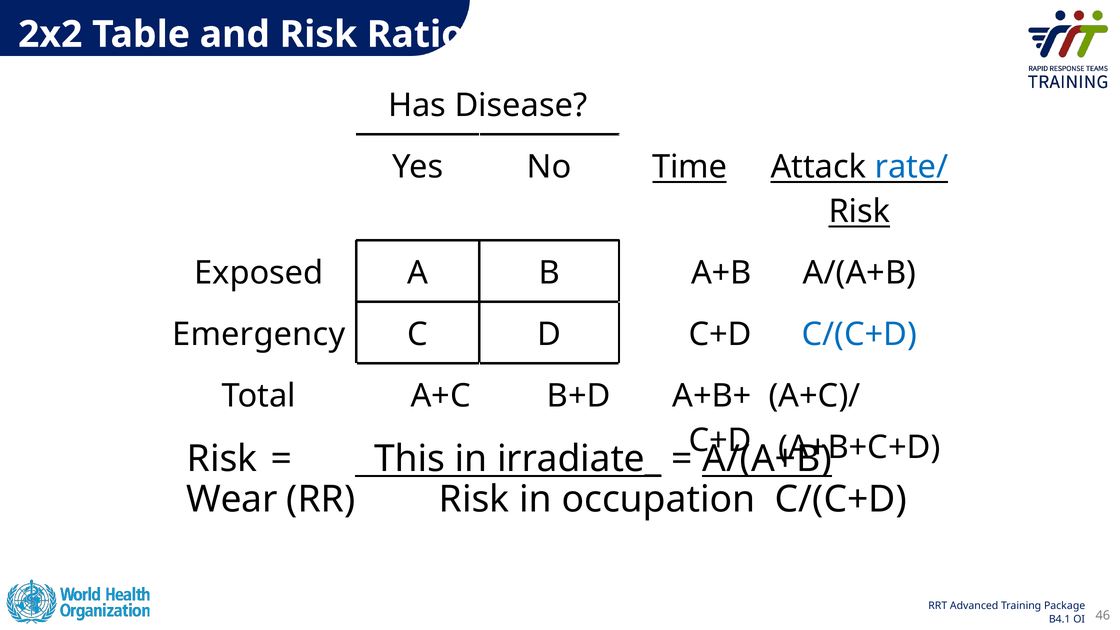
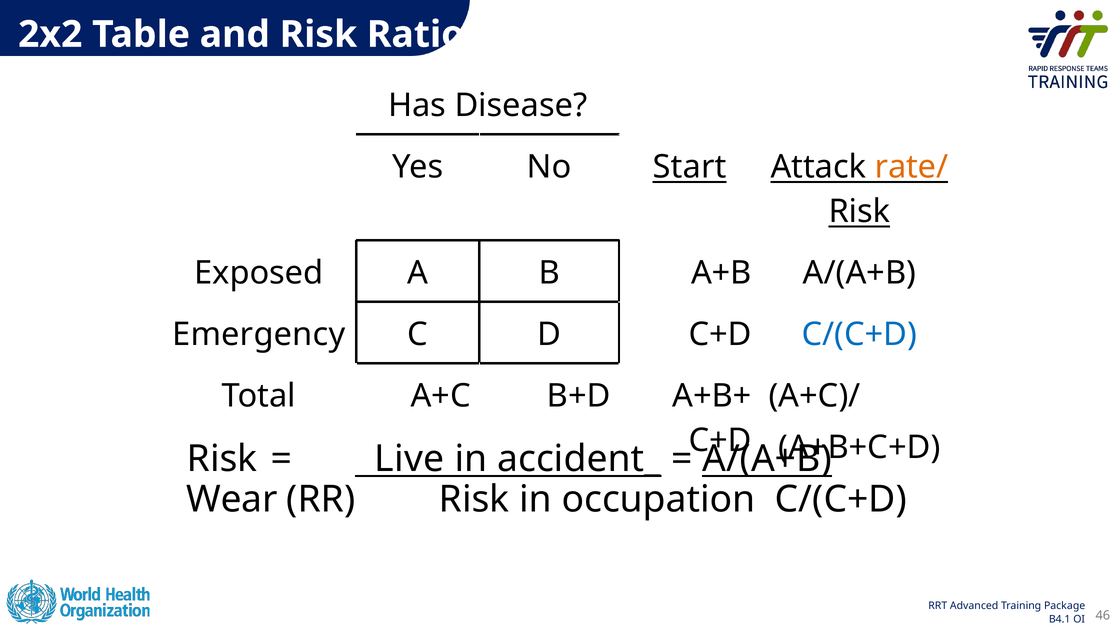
Time: Time -> Start (690, 167)
rate/ colour: blue -> orange (911, 167)
This: This -> Live (409, 459)
irradiate_: irradiate_ -> accident_ (579, 459)
